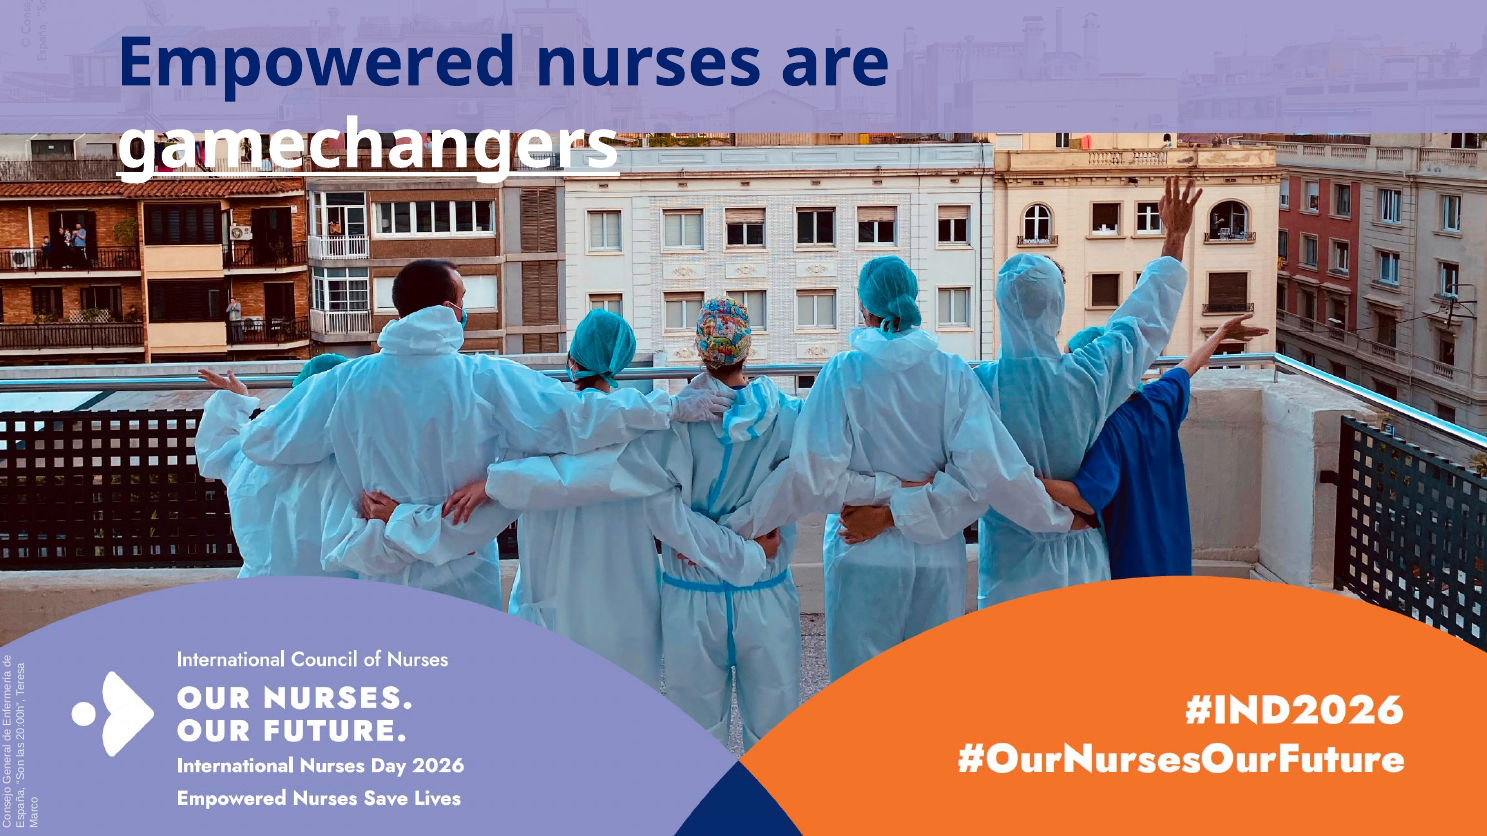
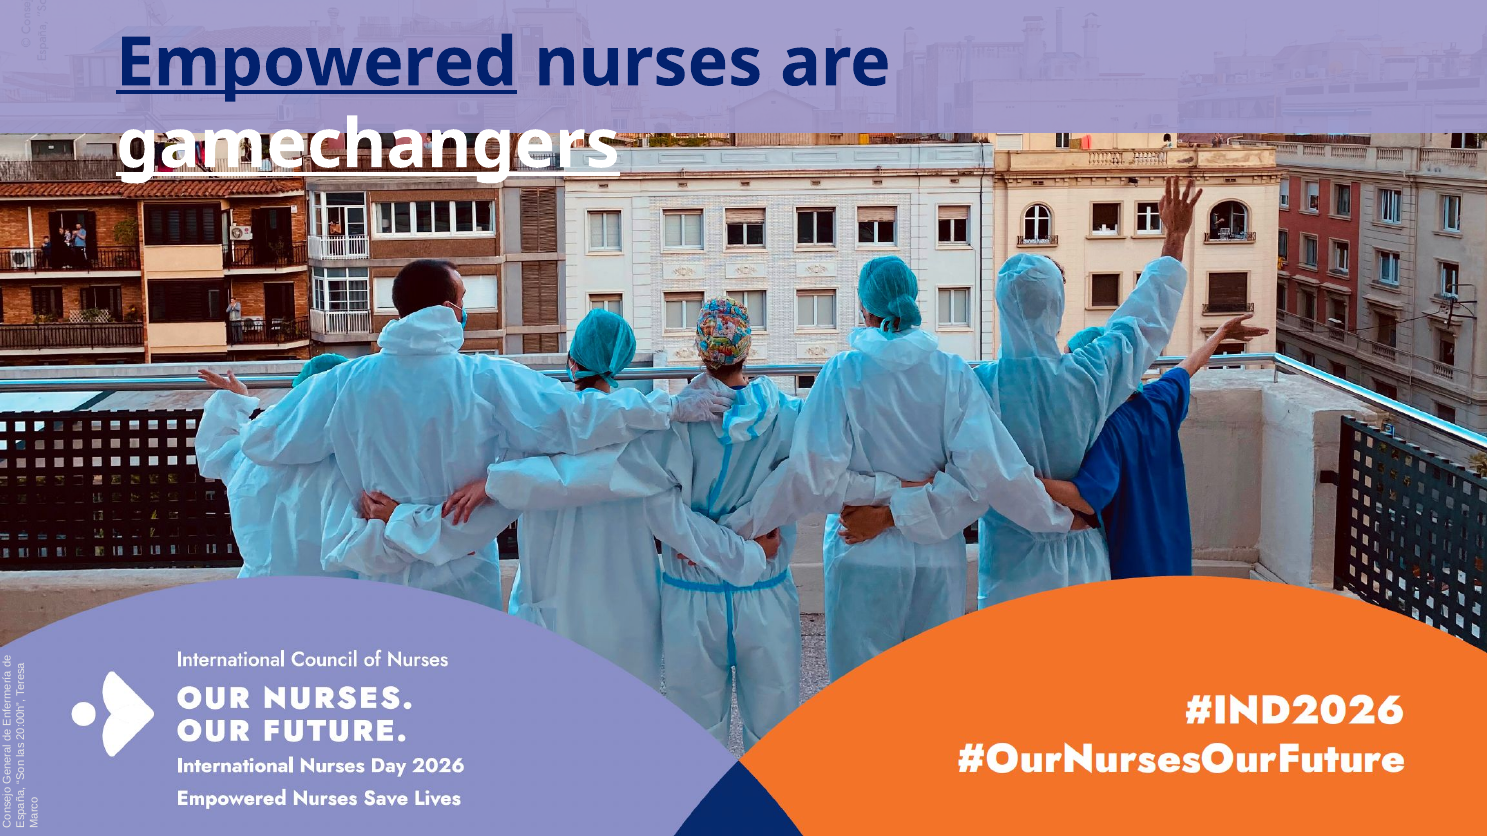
Empowered underline: none -> present (317, 63)
